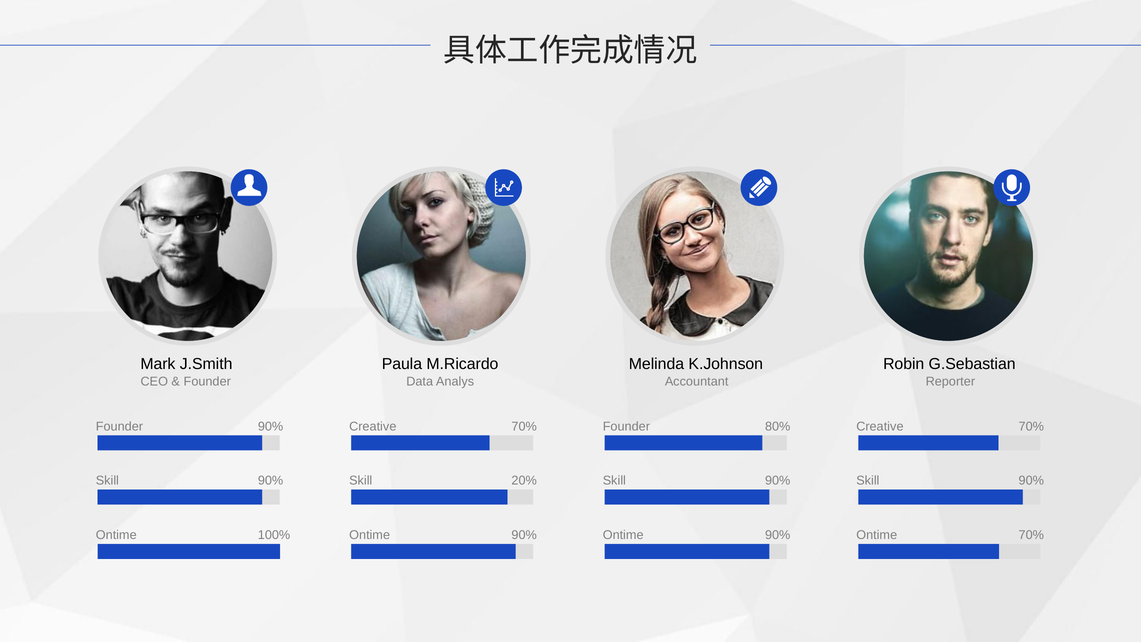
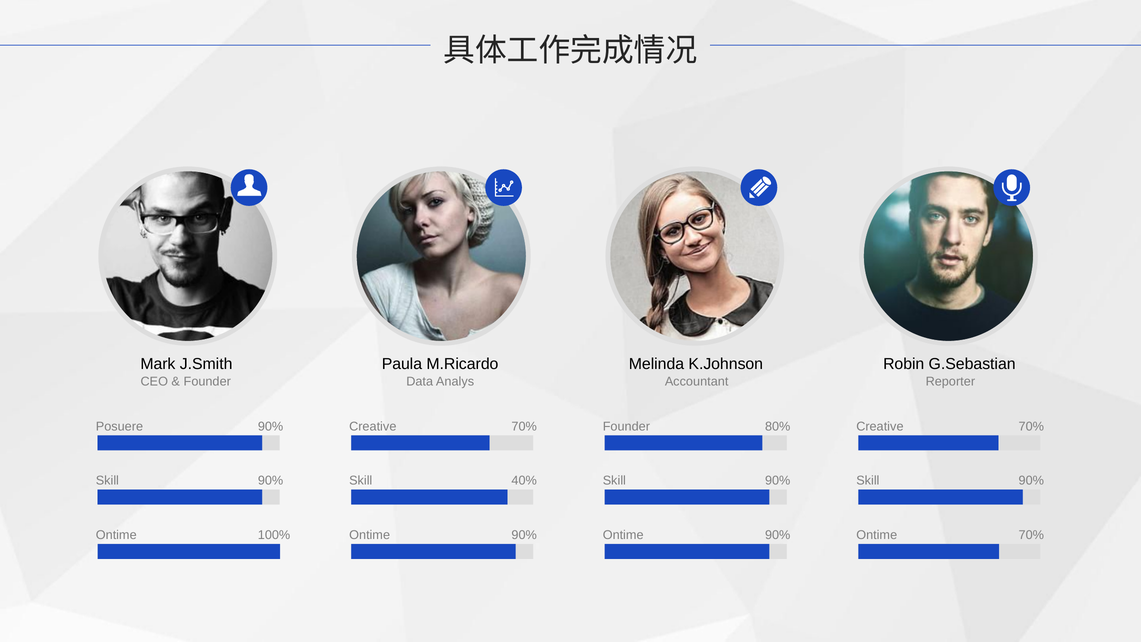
Founder: Founder -> Posuere (119, 426)
20%: 20% -> 40% (524, 480)
